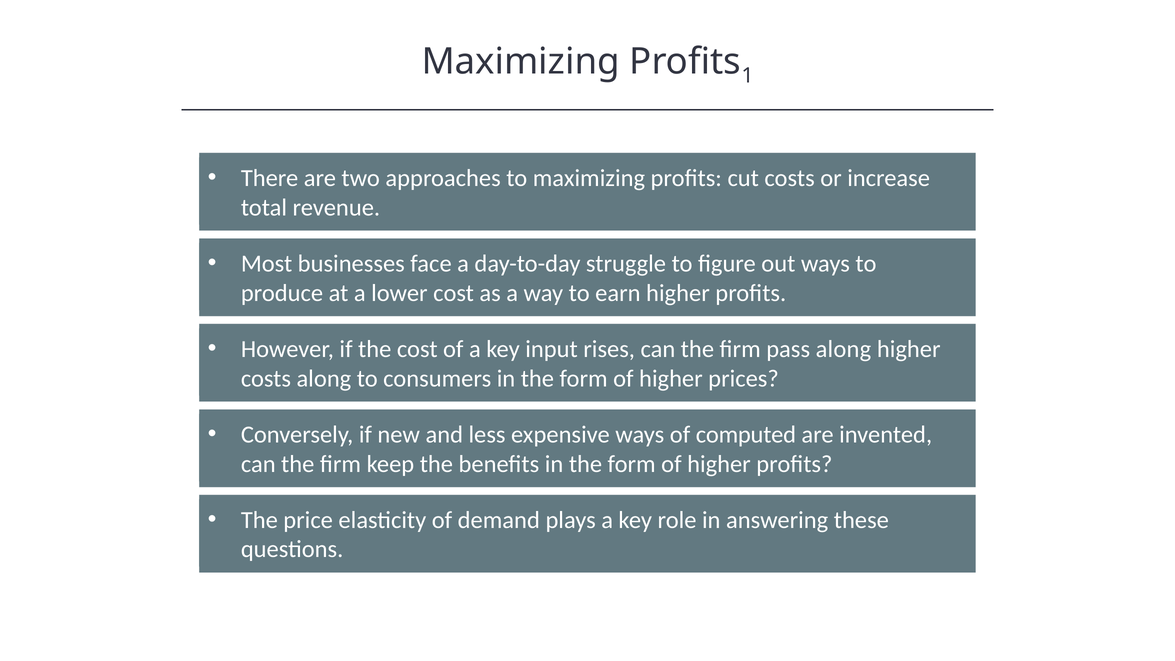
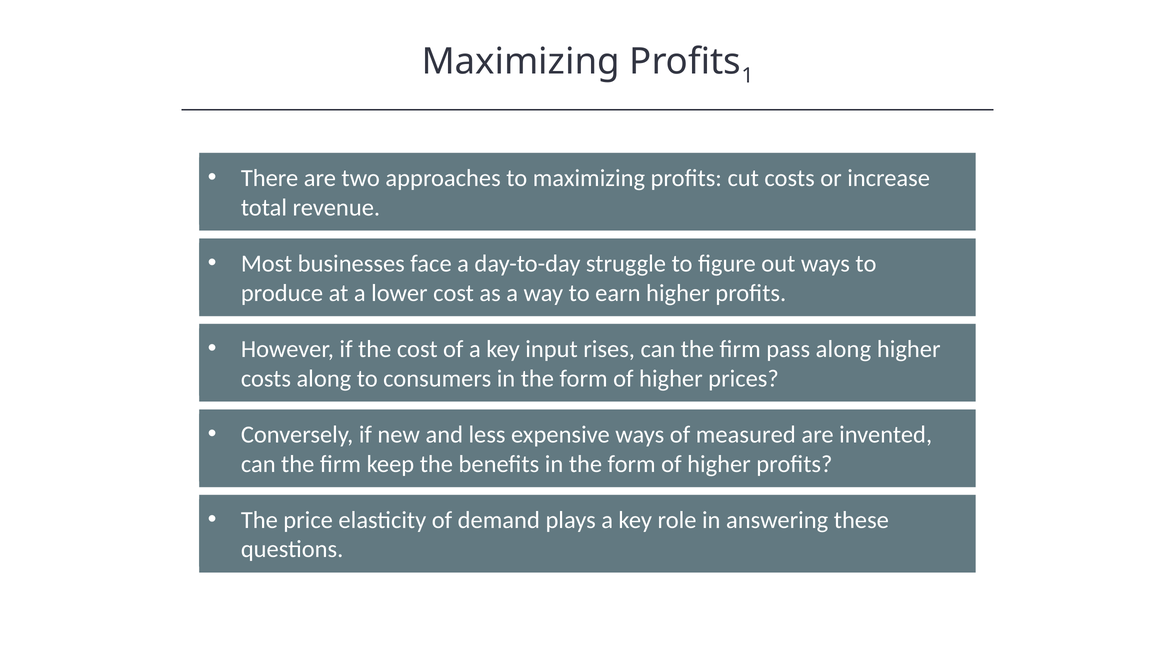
computed: computed -> measured (746, 435)
